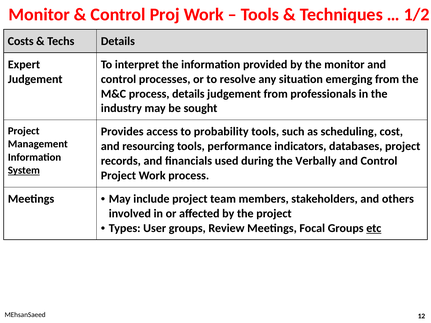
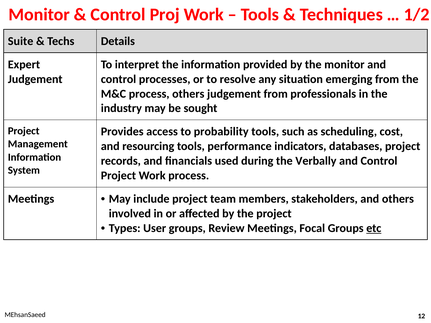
Costs: Costs -> Suite (21, 41)
process details: details -> others (188, 94)
System underline: present -> none (24, 170)
